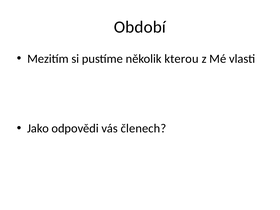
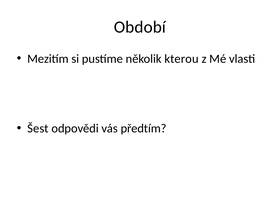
Jako: Jako -> Šest (38, 128)
členech: členech -> předtím (144, 128)
